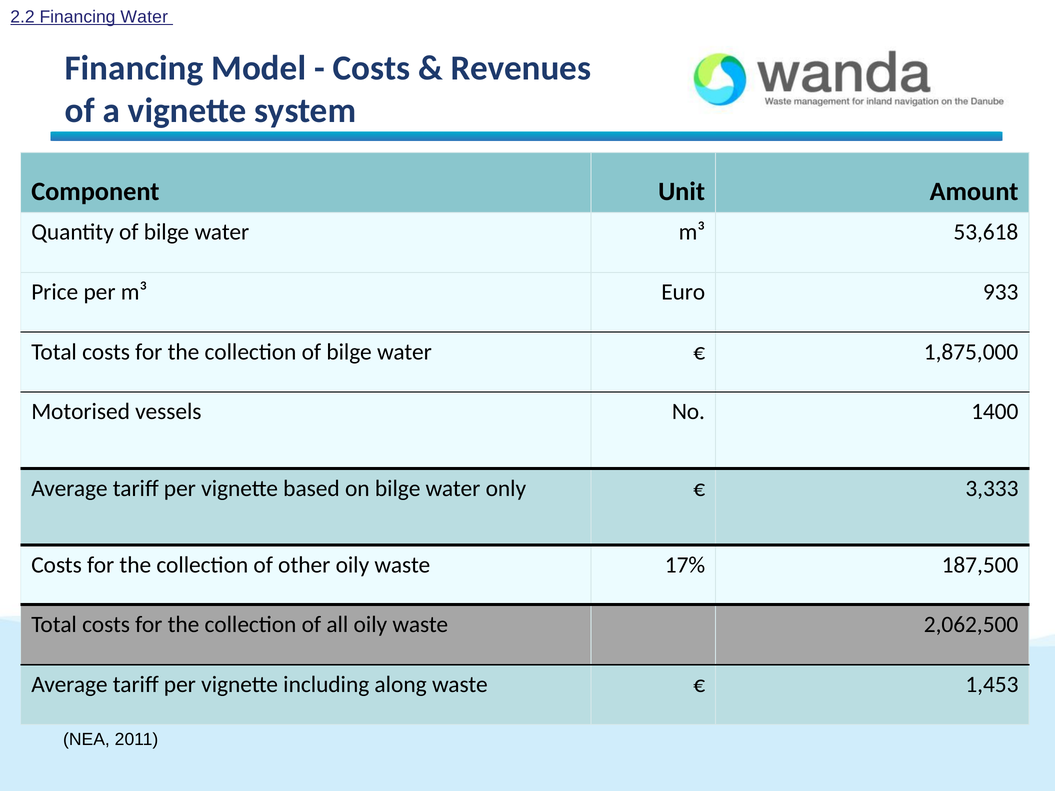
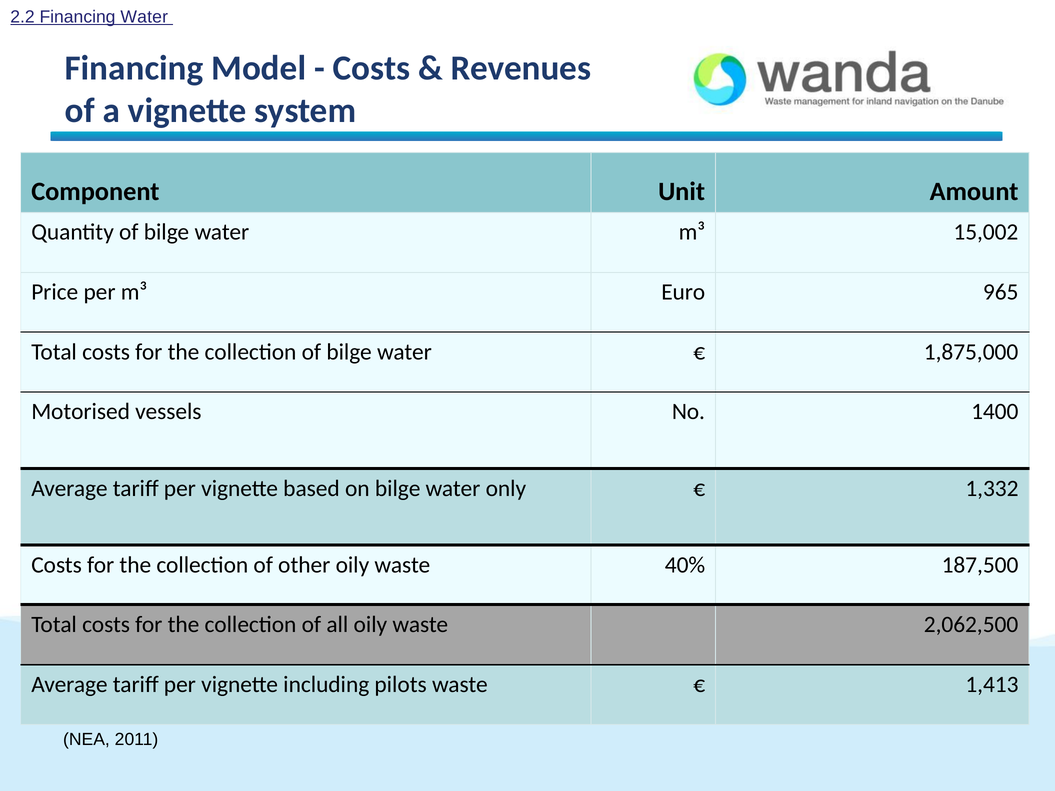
53,618: 53,618 -> 15,002 (986, 232)
933: 933 -> 965 (1001, 292)
3,333: 3,333 -> 1,332 (992, 488)
17%: 17% -> 40% (685, 565)
along: along -> pilots (401, 685)
1,453: 1,453 -> 1,413 (992, 685)
